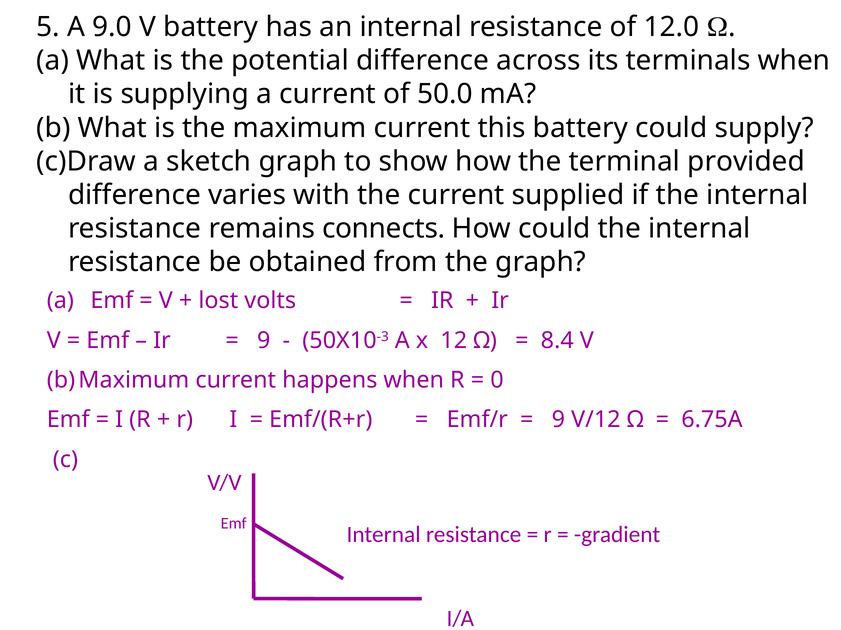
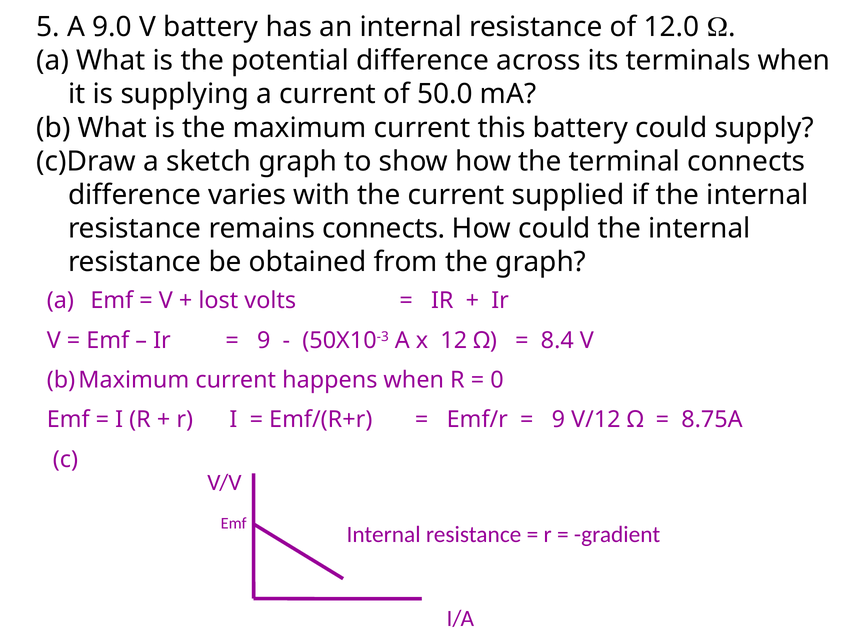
terminal provided: provided -> connects (746, 162)
6.75A: 6.75A -> 8.75A (712, 420)
